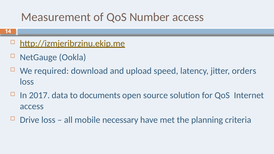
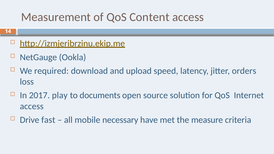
Number: Number -> Content (149, 17)
data: data -> play (60, 95)
Drive loss: loss -> fast (48, 120)
planning: planning -> measure (207, 120)
